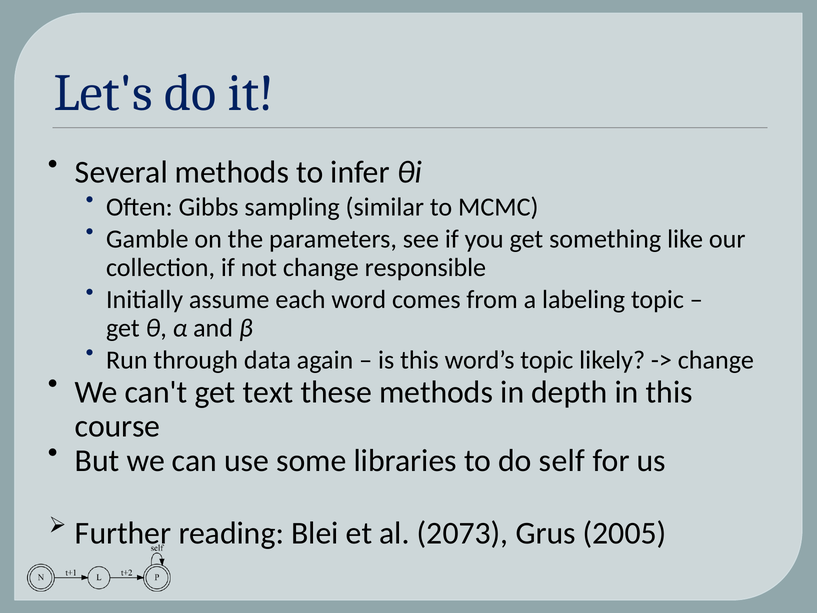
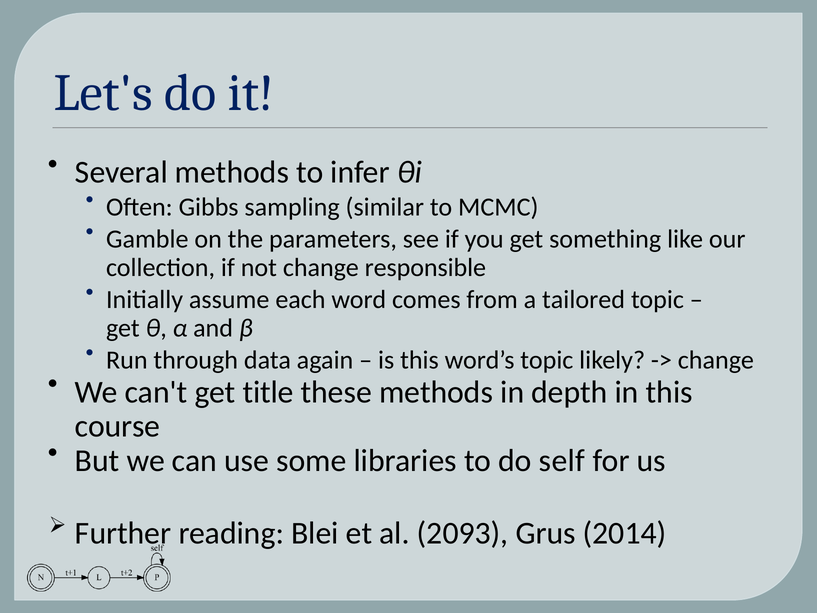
labeling: labeling -> tailored (584, 300)
text: text -> title (268, 392)
2073: 2073 -> 2093 (463, 533)
2005: 2005 -> 2014 (625, 533)
